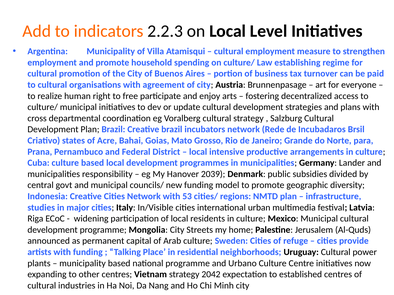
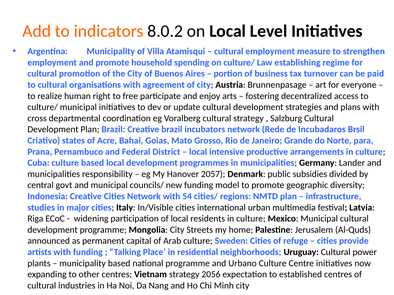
2.2.3: 2.2.3 -> 8.0.2 (165, 31)
2039: 2039 -> 2057 (213, 174)
53: 53 -> 54 (187, 197)
2042: 2042 -> 2056 (211, 275)
